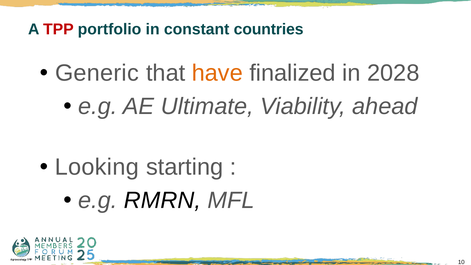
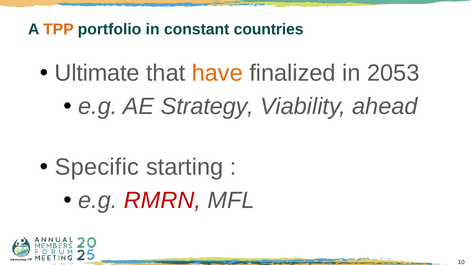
TPP colour: red -> orange (58, 29)
Generic: Generic -> Ultimate (97, 73)
2028: 2028 -> 2053 (393, 73)
Ultimate: Ultimate -> Strategy (207, 106)
Looking: Looking -> Specific (97, 167)
RMRN colour: black -> red (162, 200)
